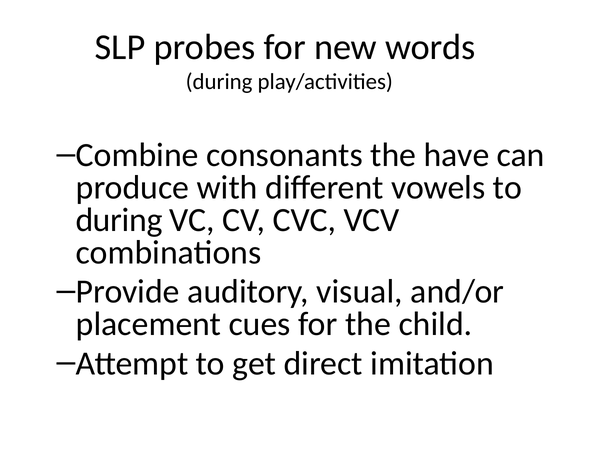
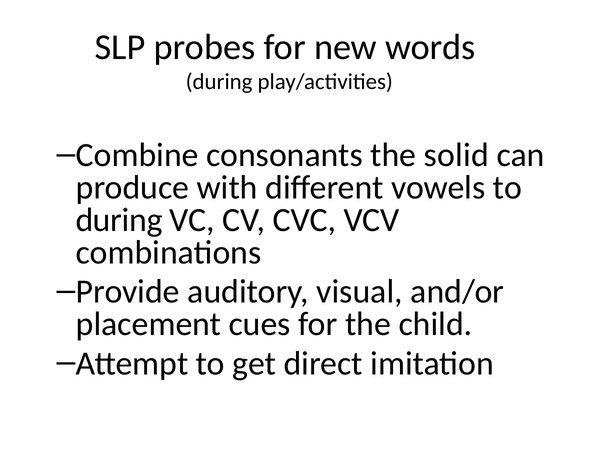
have: have -> solid (456, 155)
